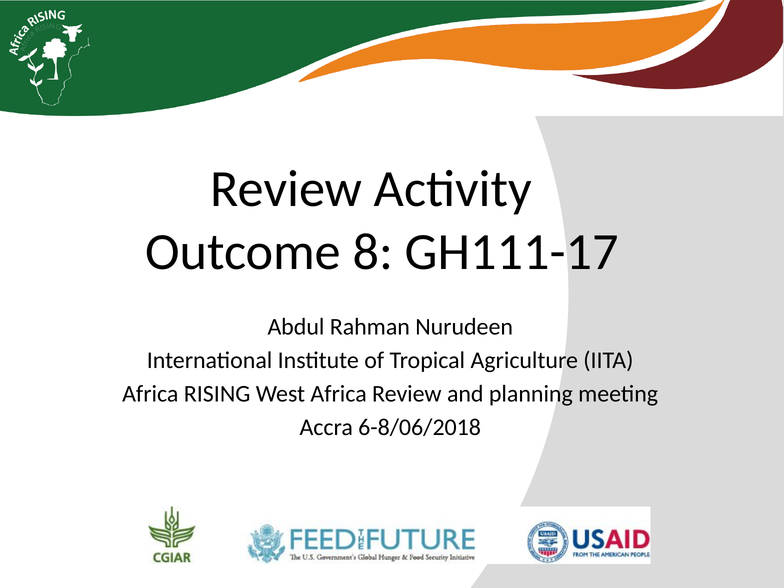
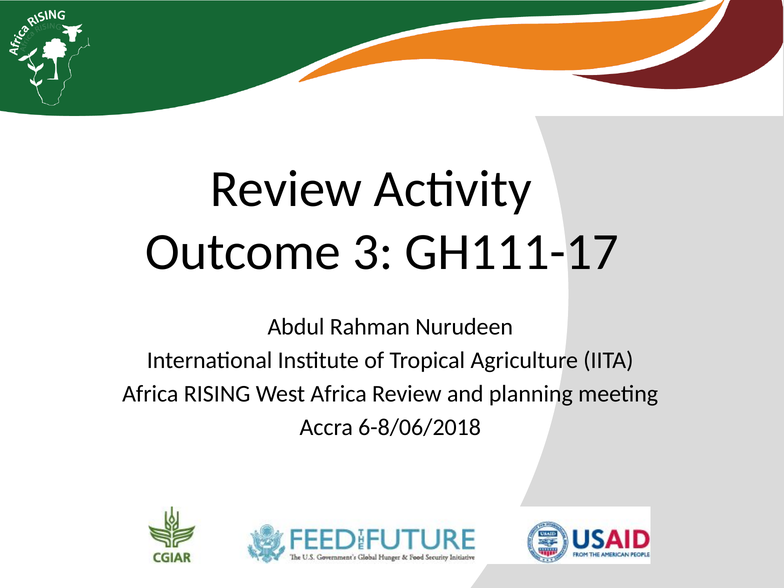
8: 8 -> 3 (373, 252)
